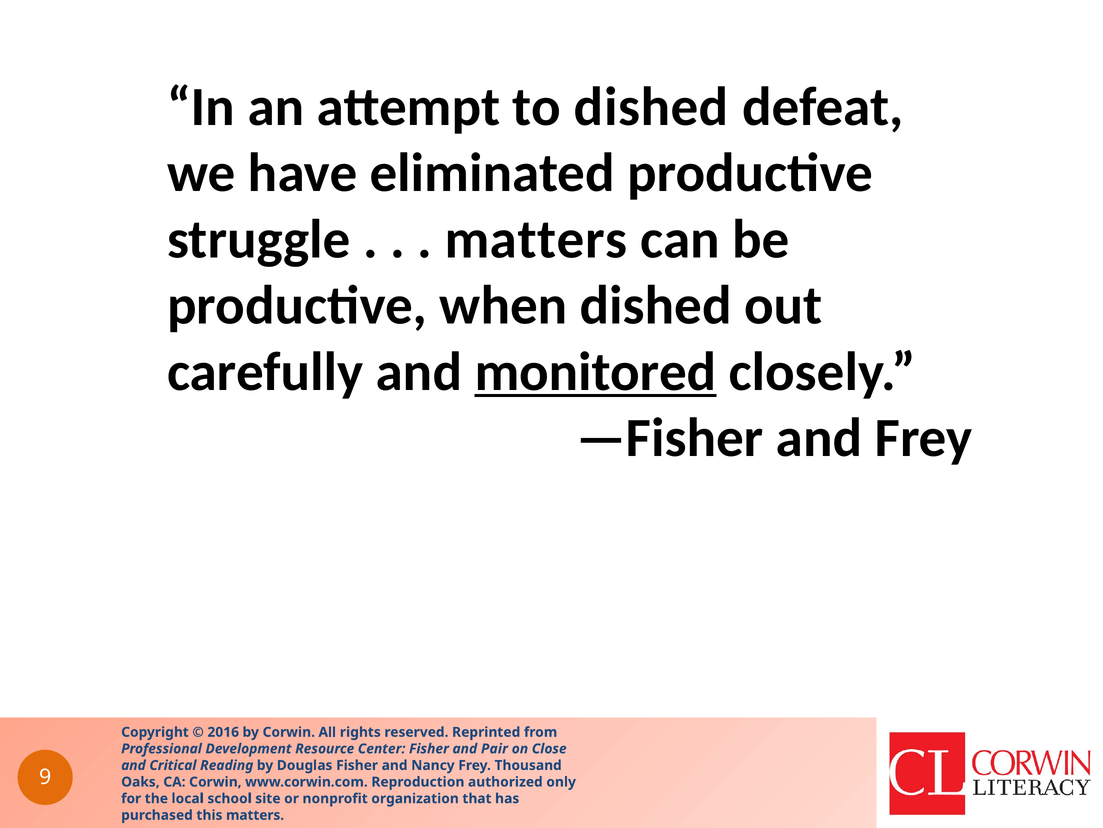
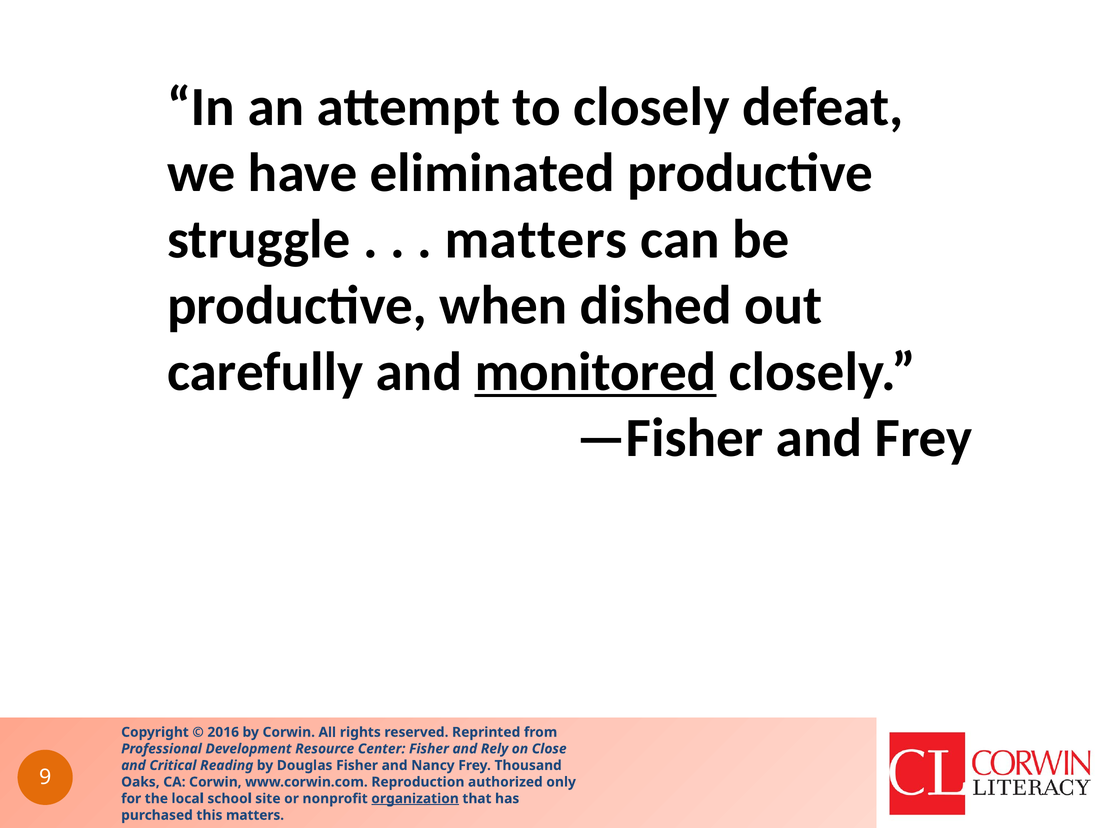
to dished: dished -> closely (651, 107)
Pair: Pair -> Rely (495, 748)
organization underline: none -> present (415, 798)
